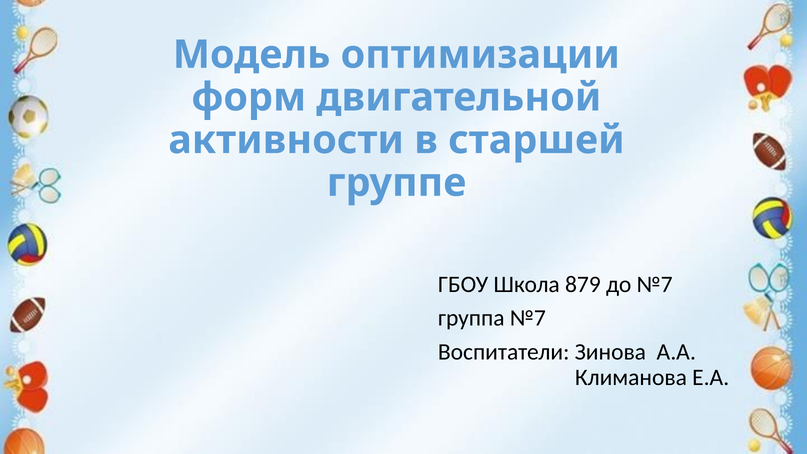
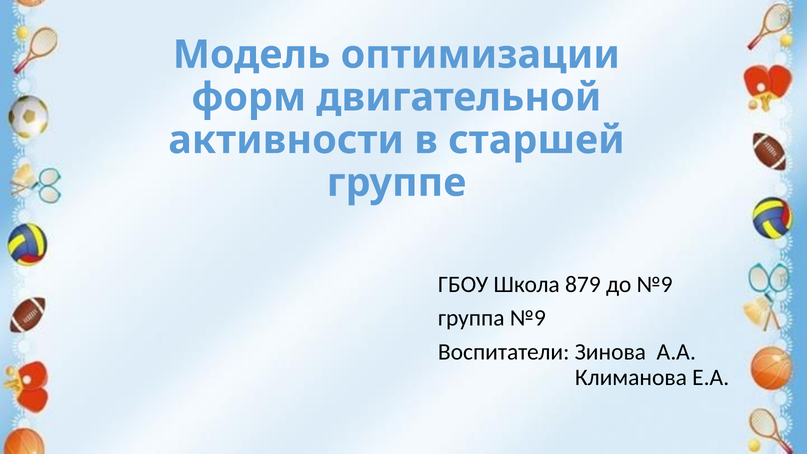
до №7: №7 -> №9 (655, 284)
группа №7: №7 -> №9 (528, 318)
